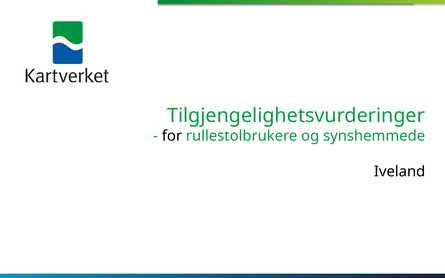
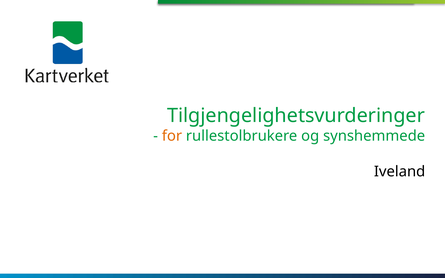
for colour: black -> orange (172, 136)
